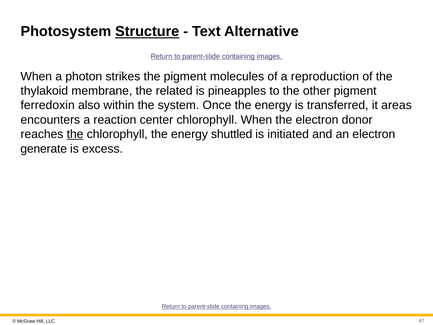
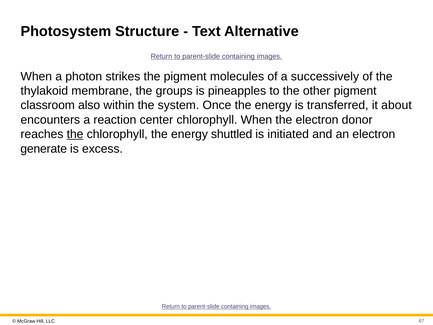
Structure underline: present -> none (147, 32)
reproduction: reproduction -> successively (325, 76)
related: related -> groups (174, 91)
ferredoxin: ferredoxin -> classroom (48, 105)
areas: areas -> about (396, 105)
